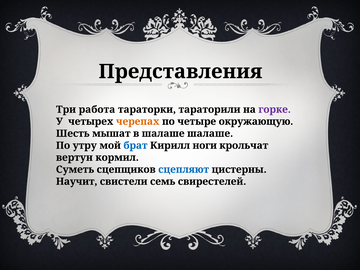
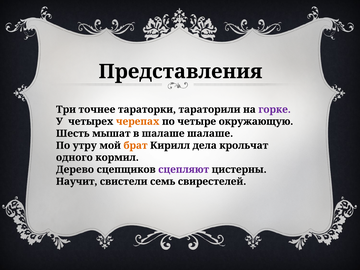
работа: работа -> точнее (97, 109)
брат colour: blue -> orange (135, 145)
ноги: ноги -> дела (205, 145)
вертун: вертун -> одного (74, 157)
Суметь: Суметь -> Дерево (75, 169)
сцепляют colour: blue -> purple (184, 169)
